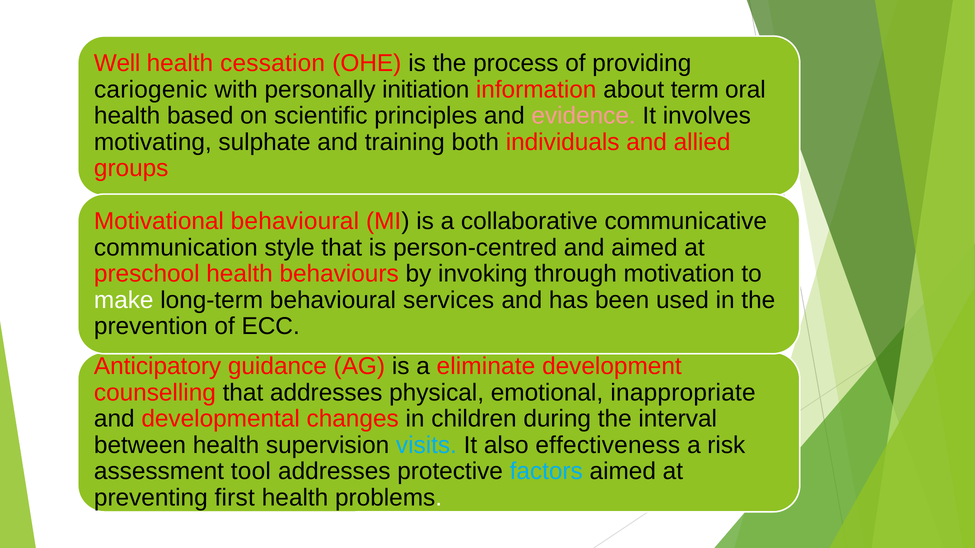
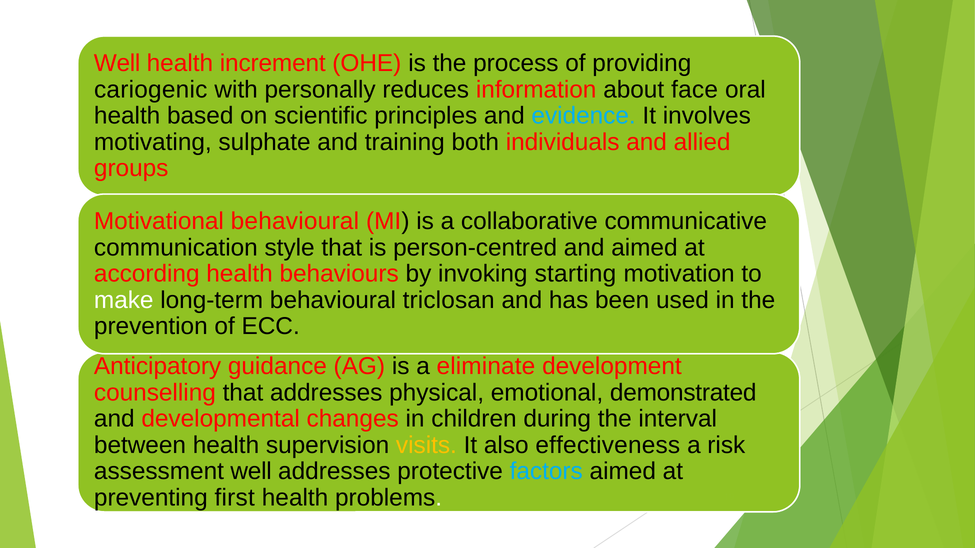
cessation: cessation -> increment (273, 63)
initiation: initiation -> reduces (426, 90)
term: term -> face (695, 90)
evidence colour: pink -> light blue (584, 116)
preschool: preschool -> according (147, 274)
through: through -> starting (575, 274)
services: services -> triclosan (449, 300)
inappropriate: inappropriate -> demonstrated (683, 393)
visits colour: light blue -> yellow (426, 445)
assessment tool: tool -> well (251, 472)
